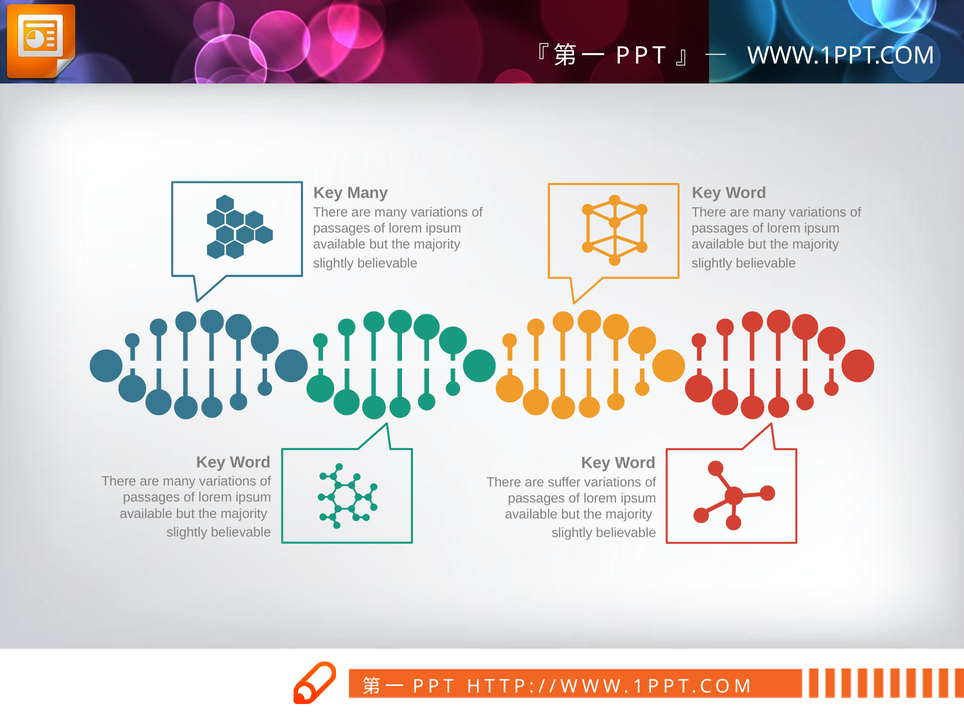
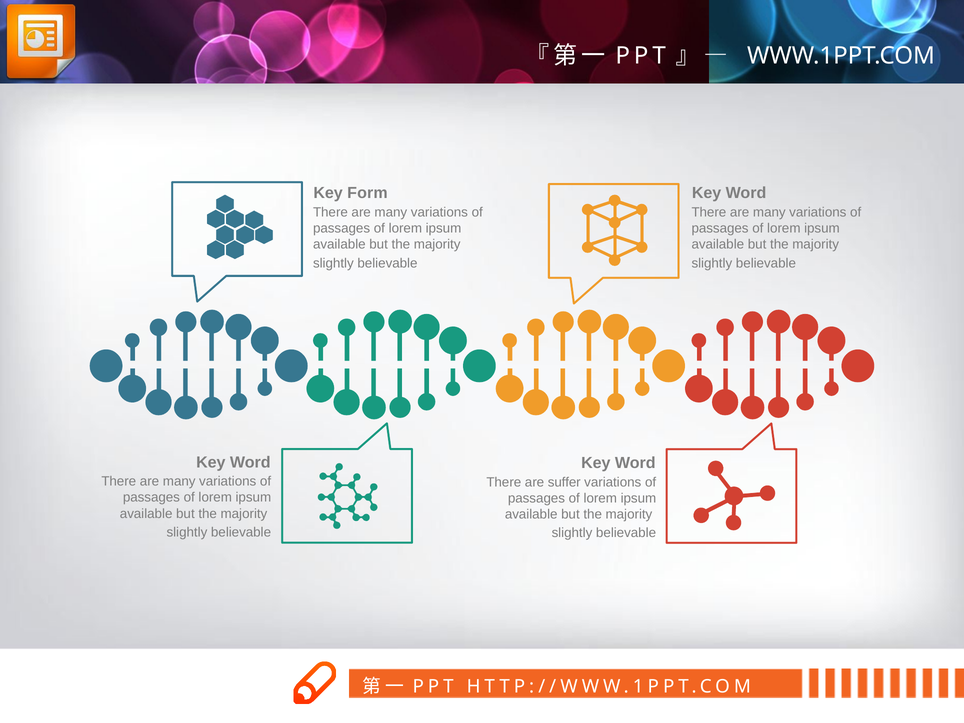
Key Many: Many -> Form (367, 193)
